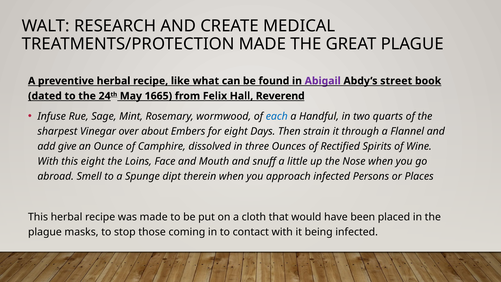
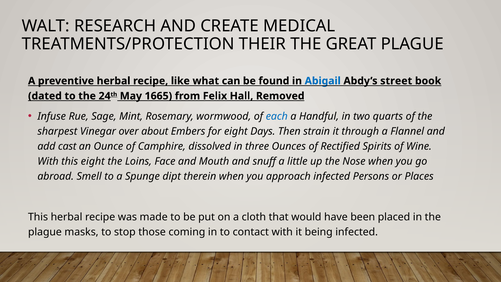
TREATMENTS/PROTECTION MADE: MADE -> THEIR (262, 44)
Abigail colour: purple -> blue (323, 81)
Reverend: Reverend -> Removed (280, 96)
give: give -> cast (67, 146)
